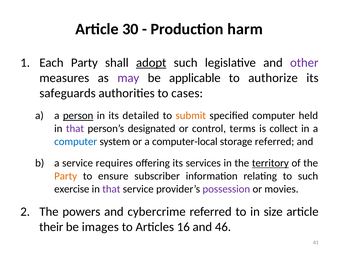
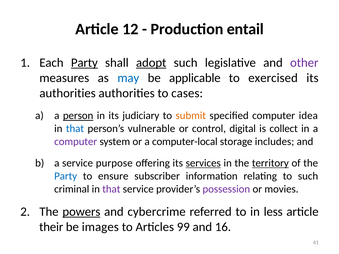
30: 30 -> 12 (130, 29)
harm: harm -> entail (245, 29)
Party underline: none -> present (84, 63)
may colour: purple -> blue (128, 78)
authorize: authorize -> exercised (273, 78)
safeguards: safeguards -> authorities (68, 93)
detailed: detailed -> judiciary (141, 116)
held: held -> idea (308, 116)
that colour: purple -> blue (75, 129)
designated: designated -> vulnerable (152, 129)
terms: terms -> digital (243, 129)
computer colour: blue -> purple (76, 142)
storage referred: referred -> includes (275, 142)
requires: requires -> purpose (114, 163)
services underline: none -> present (203, 163)
Party colour: orange -> blue (66, 176)
exercise: exercise -> criminal (72, 189)
powers underline: none -> present (81, 212)
size: size -> less (273, 212)
16: 16 -> 99 (183, 227)
46: 46 -> 16 (223, 227)
